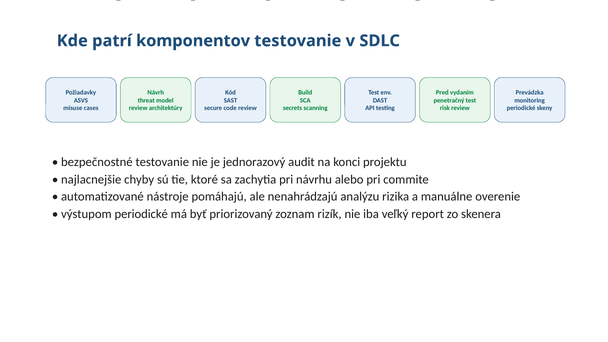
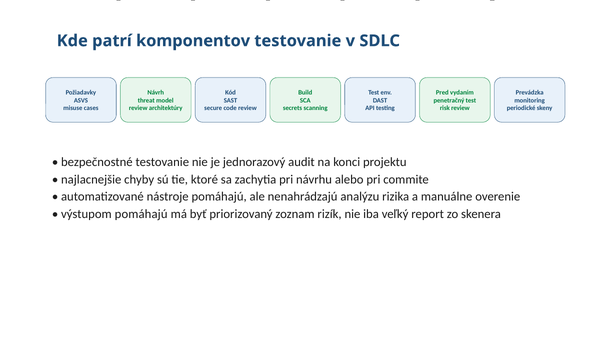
výstupom periodické: periodické -> pomáhajú (141, 214)
